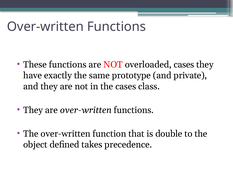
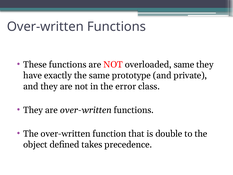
overloaded cases: cases -> same (184, 65)
the cases: cases -> error (126, 86)
